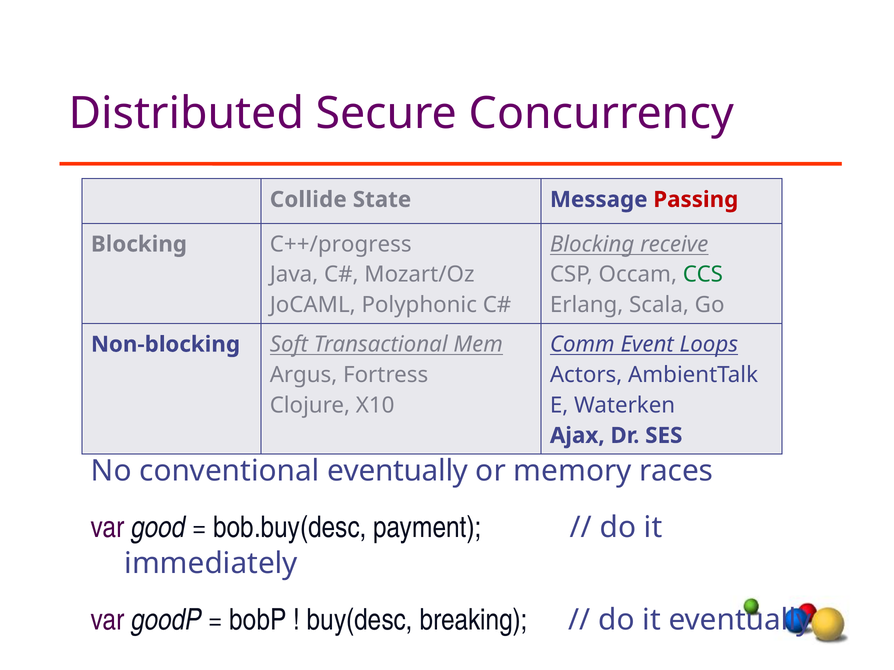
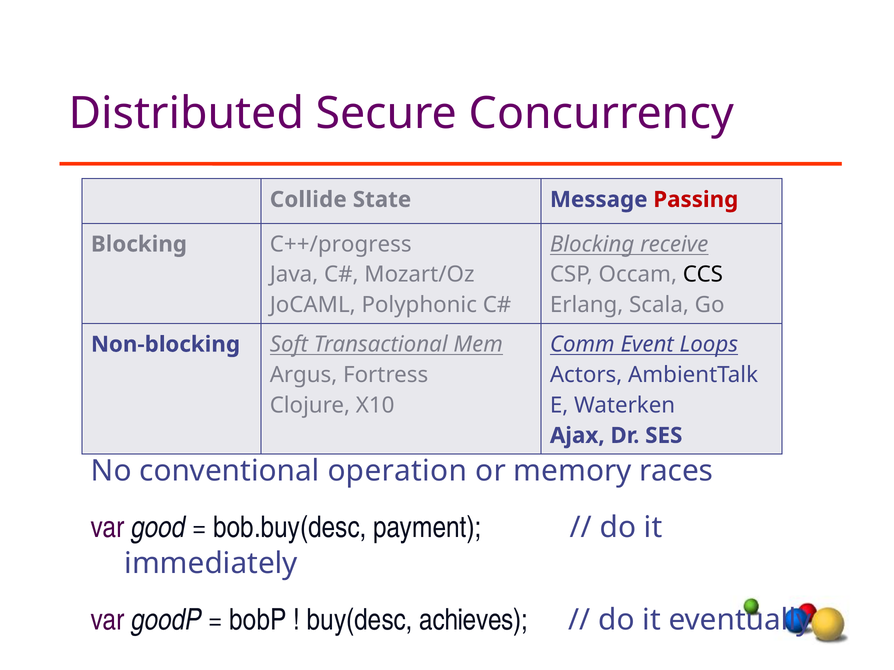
CCS colour: green -> black (703, 275)
conventional eventually: eventually -> operation (397, 471)
breaking: breaking -> achieves (474, 620)
